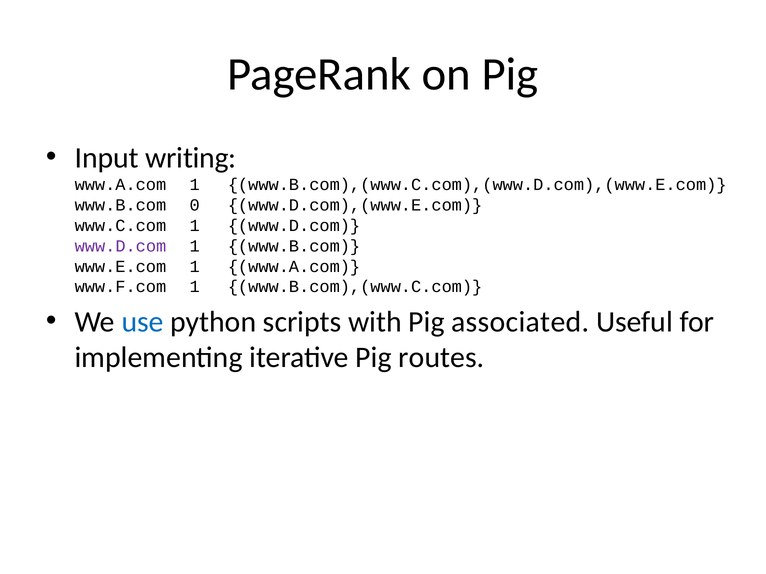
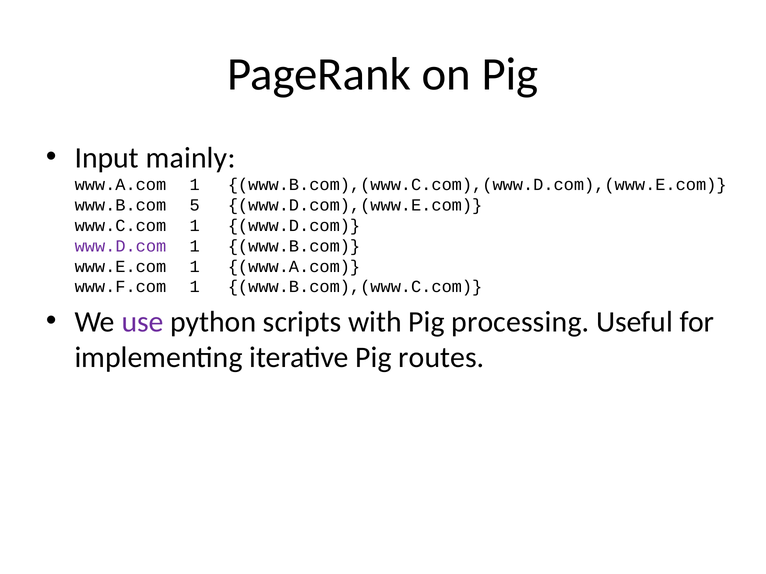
writing: writing -> mainly (191, 158)
0: 0 -> 5 (195, 205)
use colour: blue -> purple (143, 322)
associated: associated -> processing (520, 322)
